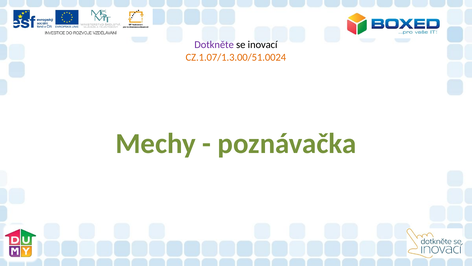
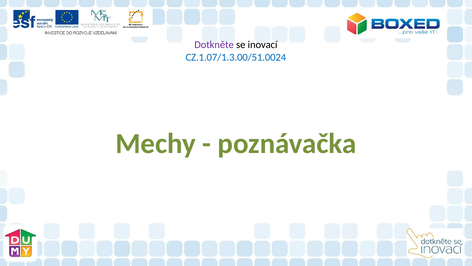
CZ.1.07/1.3.00/51.0024 colour: orange -> blue (236, 57)
